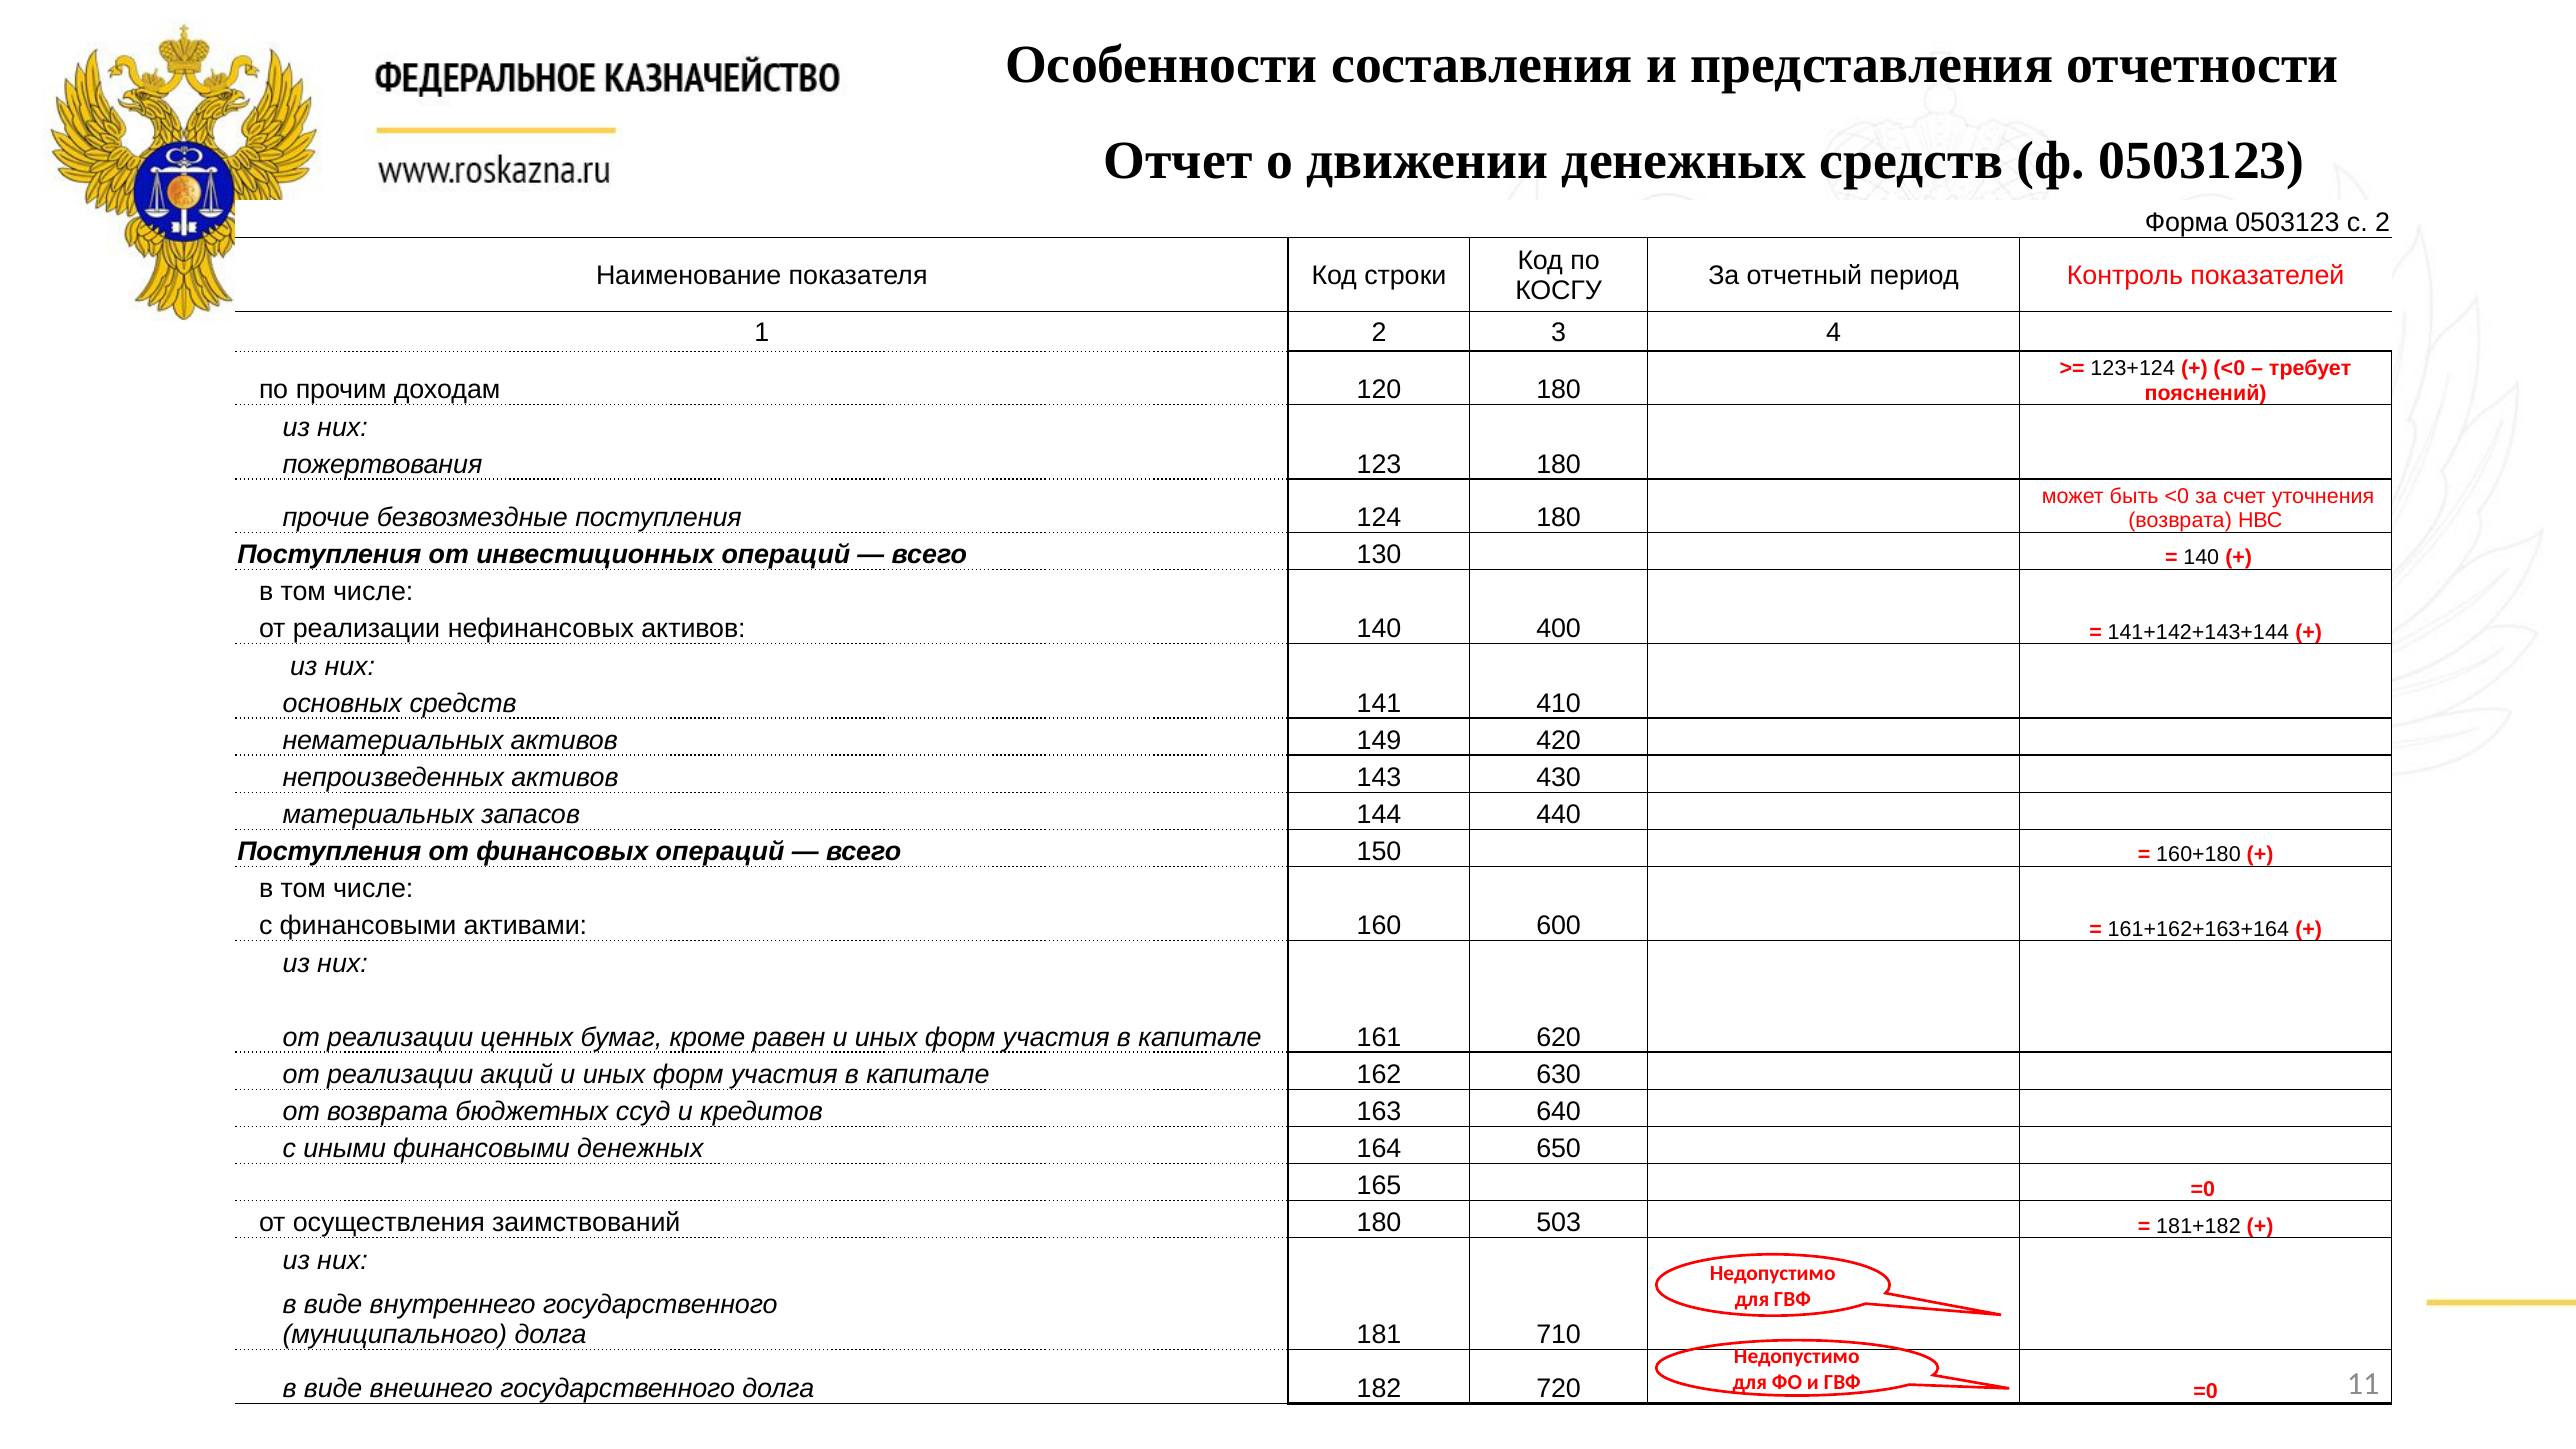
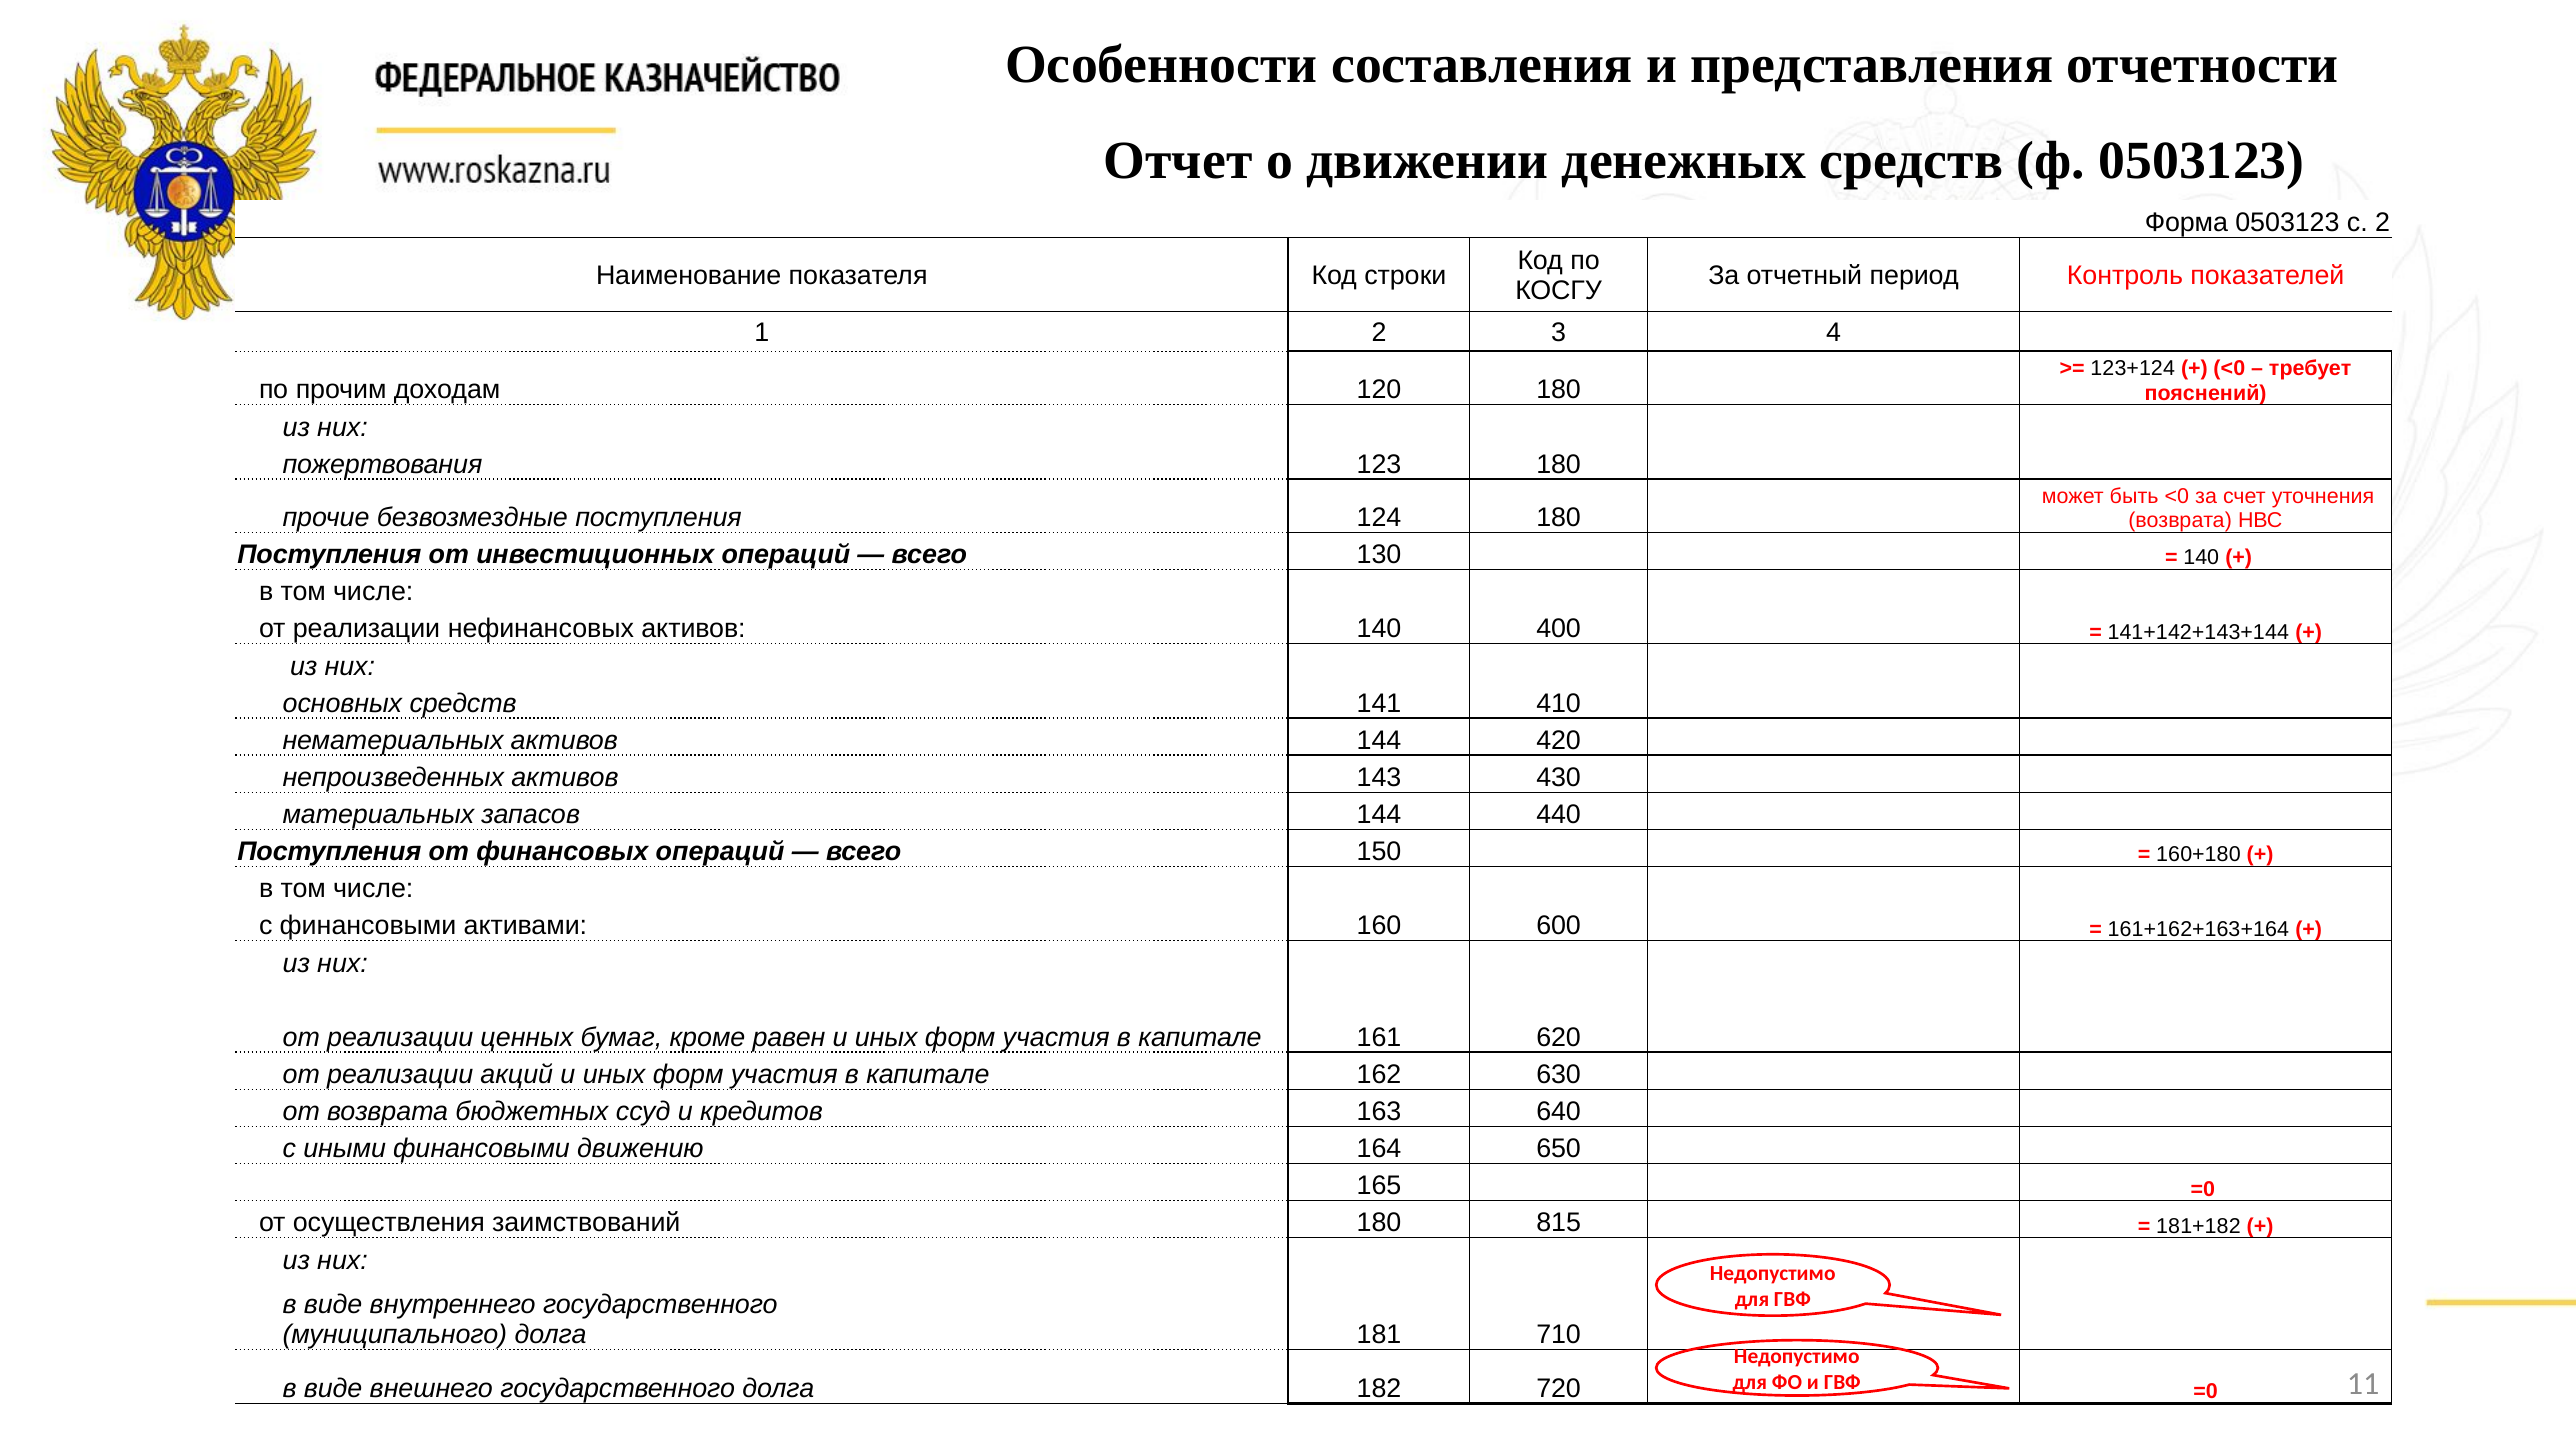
активов 149: 149 -> 144 (1379, 740)
финансовыми денежных: денежных -> движению (640, 1149)
503: 503 -> 815 (1559, 1223)
